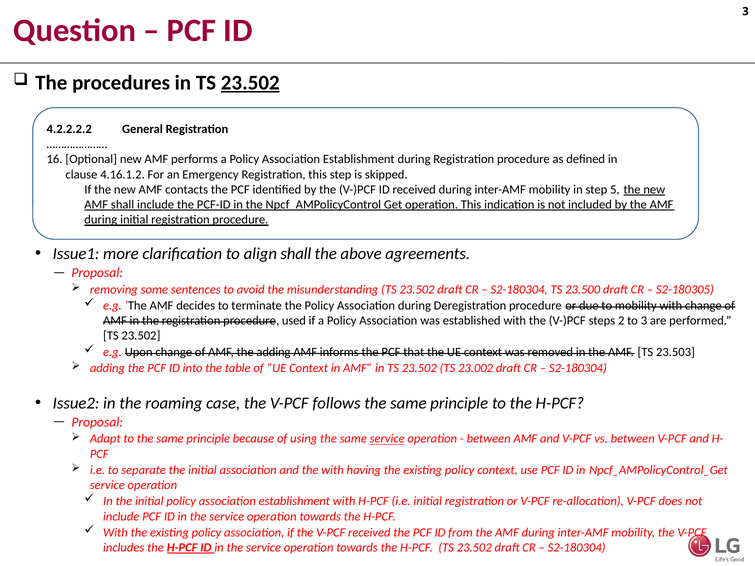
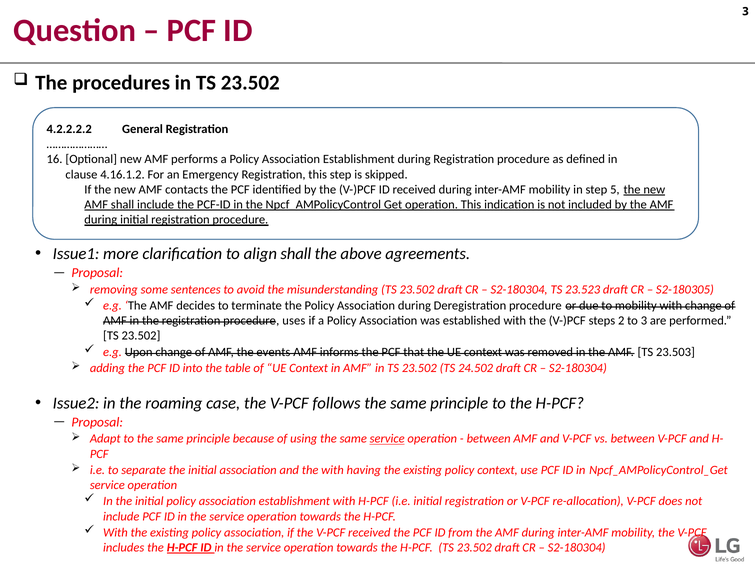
23.502 underline: present -> none (250, 83)
23.500: 23.500 -> 23.523 (583, 290)
used: used -> uses (294, 321)
the adding: adding -> events (273, 352)
23.002: 23.002 -> 24.502 (476, 368)
